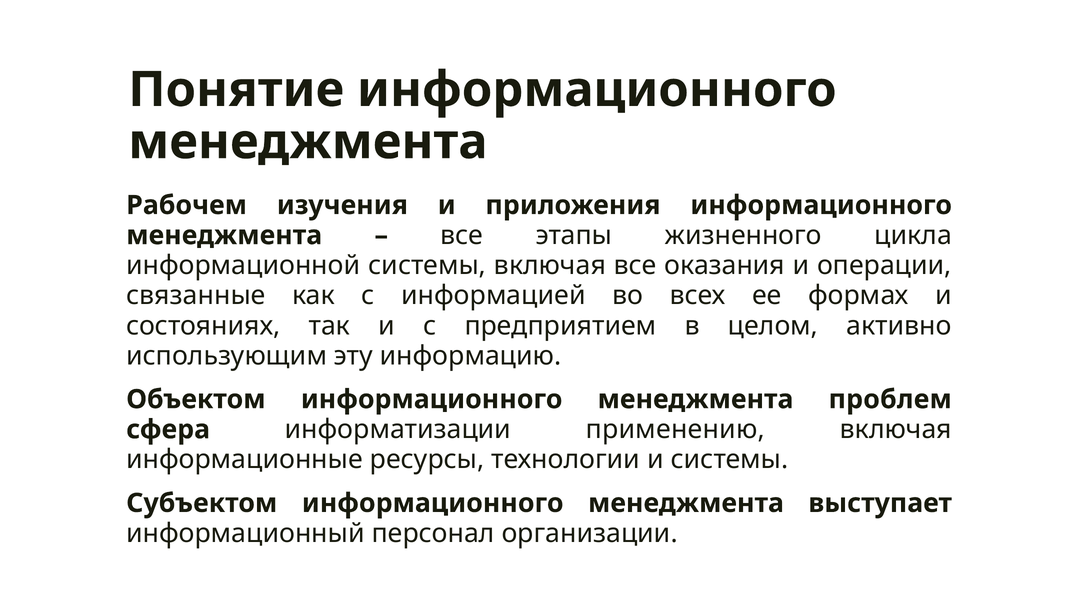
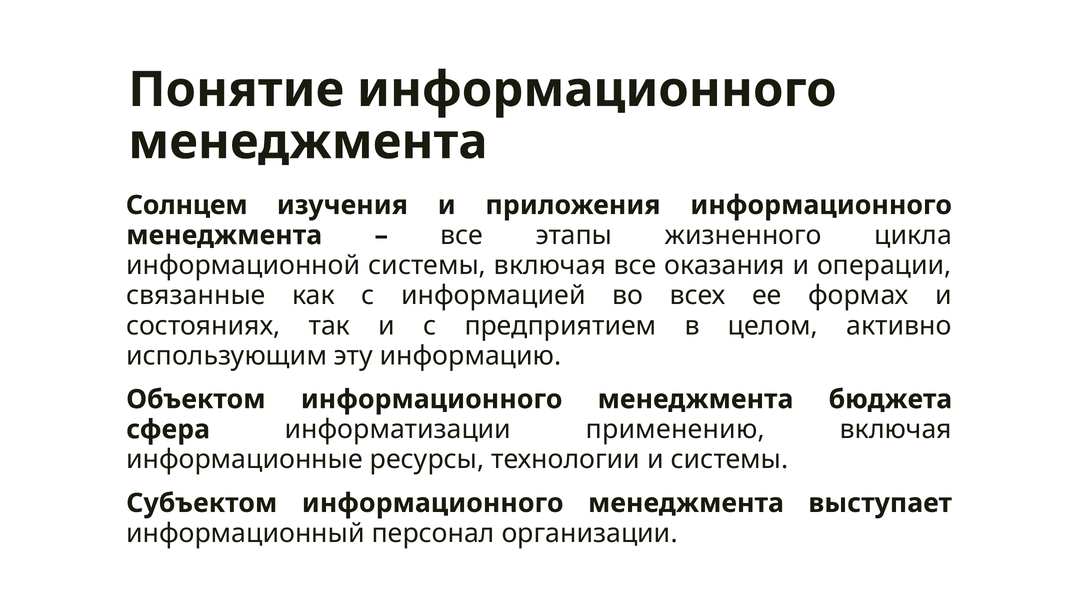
Рабочем: Рабочем -> Солнцем (187, 205)
проблем: проблем -> бюджета (890, 400)
